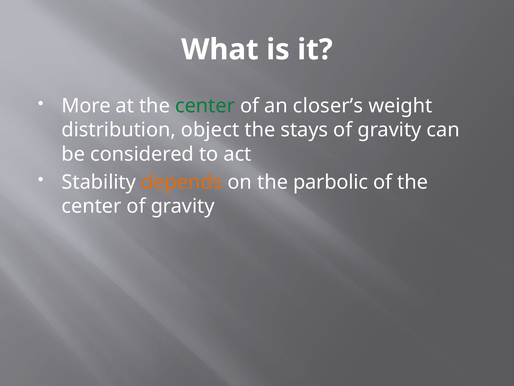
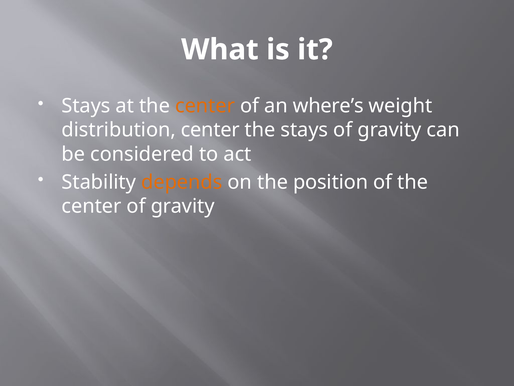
More: More -> Stays (86, 106)
center colour: green -> orange (205, 106)
closer’s: closer’s -> where’s (328, 106)
distribution object: object -> center (210, 130)
parbolic: parbolic -> position (331, 182)
